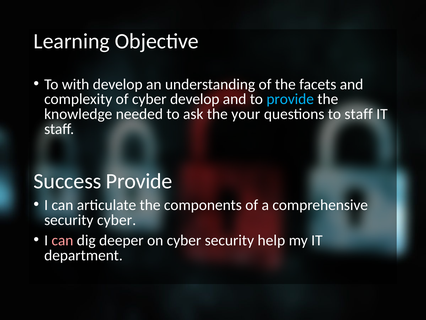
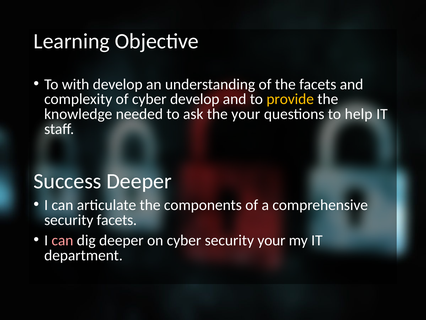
provide colour: light blue -> yellow (290, 99)
to staff: staff -> help (359, 114)
Success Provide: Provide -> Deeper (139, 181)
security cyber: cyber -> facets (117, 220)
security help: help -> your (271, 240)
